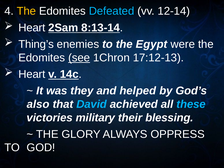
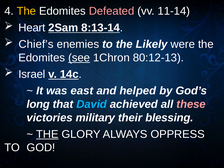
Defeated colour: light blue -> pink (112, 11)
12-14: 12-14 -> 11-14 (174, 11)
Thing’s: Thing’s -> Chief’s (36, 44)
Egypt: Egypt -> Likely (152, 44)
17:12-13: 17:12-13 -> 80:12-13 (158, 58)
Heart: Heart -> Israel (32, 74)
they: they -> east (82, 91)
also: also -> long (38, 104)
these colour: light blue -> pink (191, 104)
THE underline: none -> present (47, 134)
